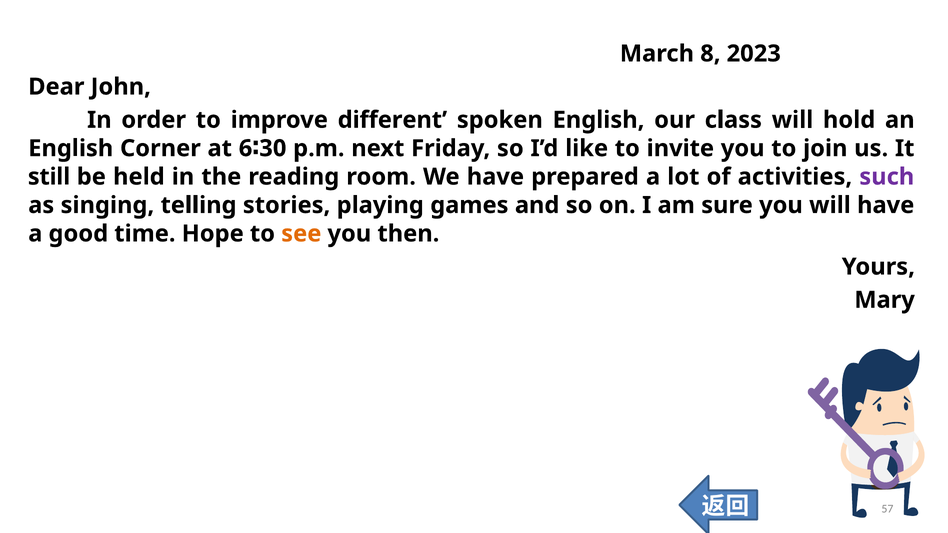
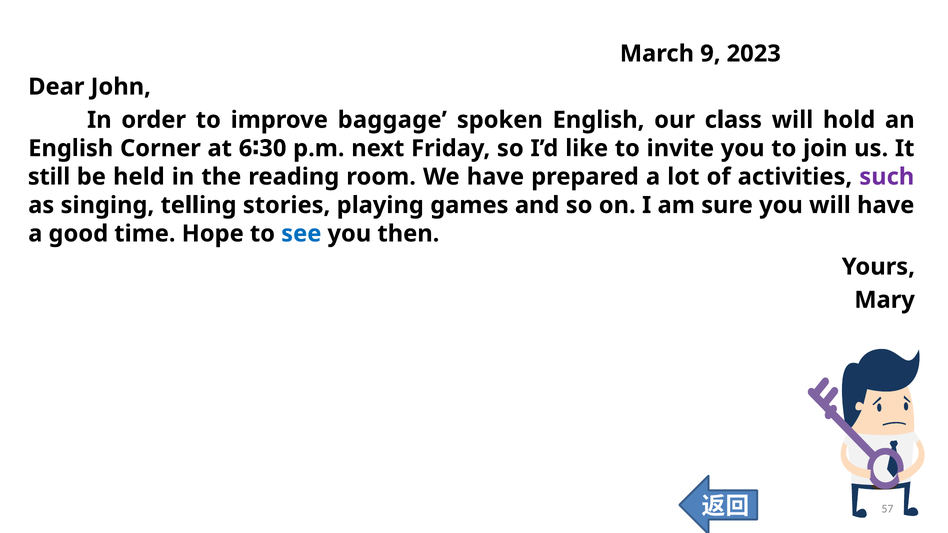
8: 8 -> 9 (710, 54)
different: different -> baggage (392, 120)
see colour: orange -> blue (301, 234)
